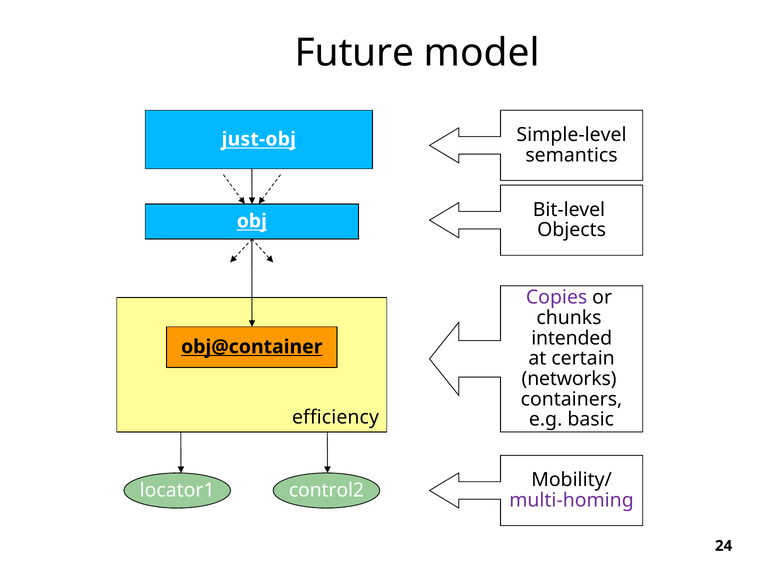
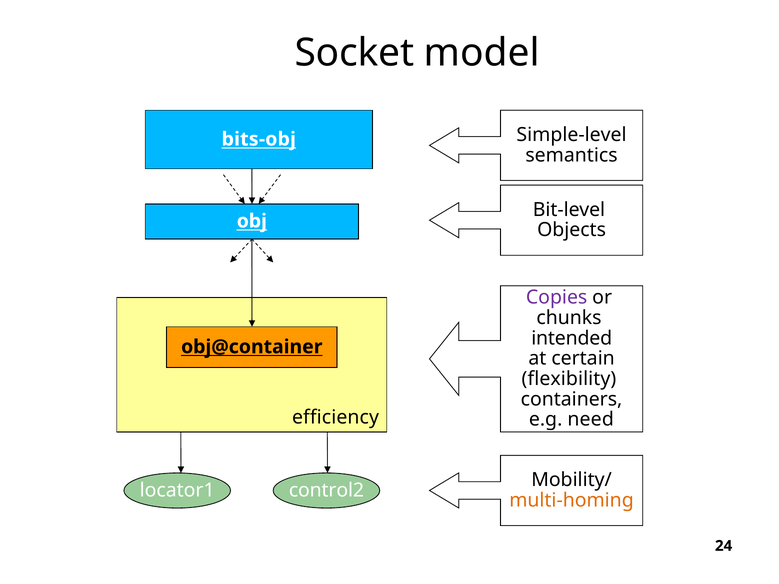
Future: Future -> Socket (354, 53)
just-obj: just-obj -> bits-obj (259, 139)
networks: networks -> flexibility (569, 379)
basic: basic -> need (591, 420)
multi-homing colour: purple -> orange (572, 501)
